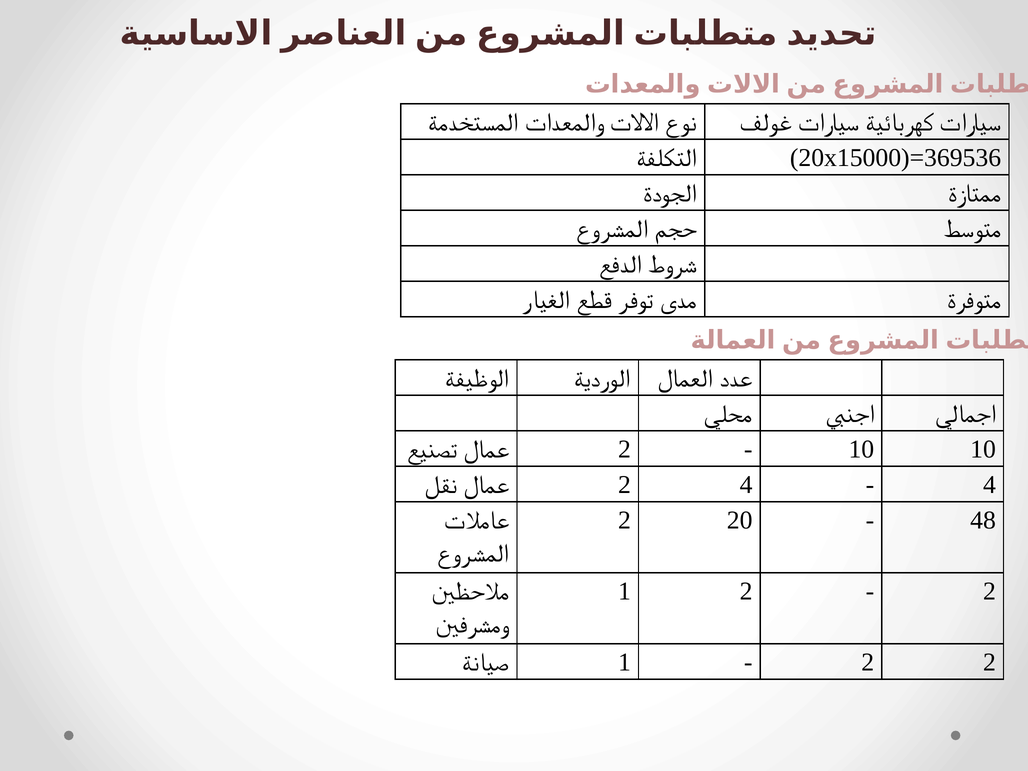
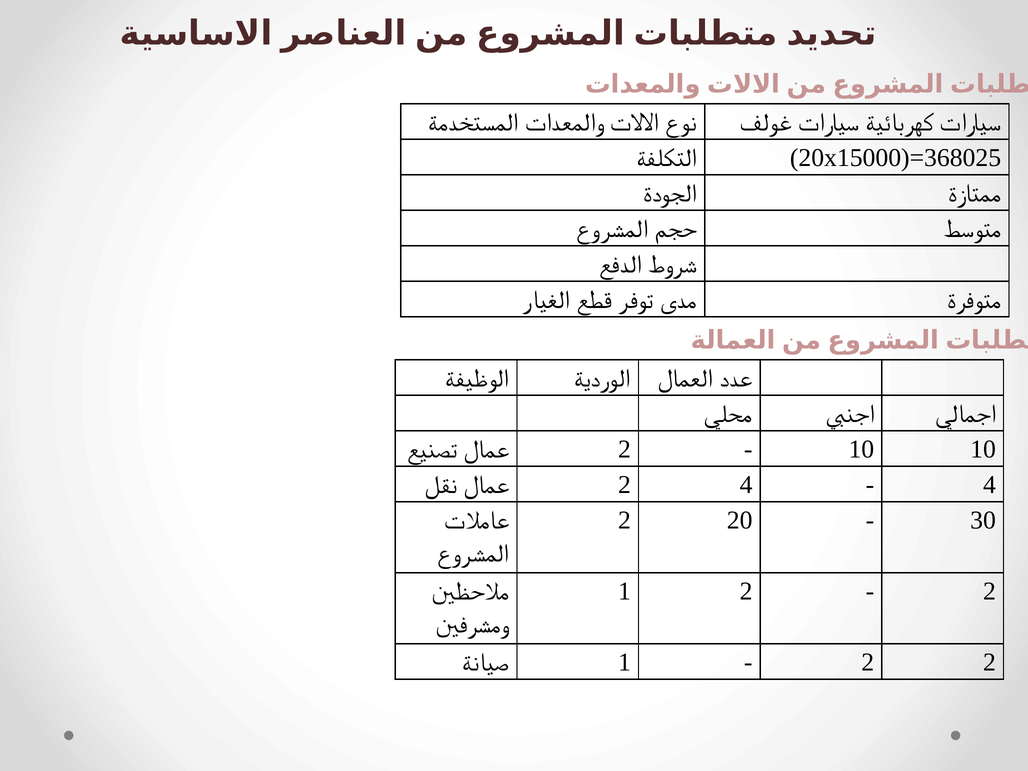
20x15000)=369536: 20x15000)=369536 -> 20x15000)=368025 (896, 158)
48: 48 -> 30 (983, 520)
